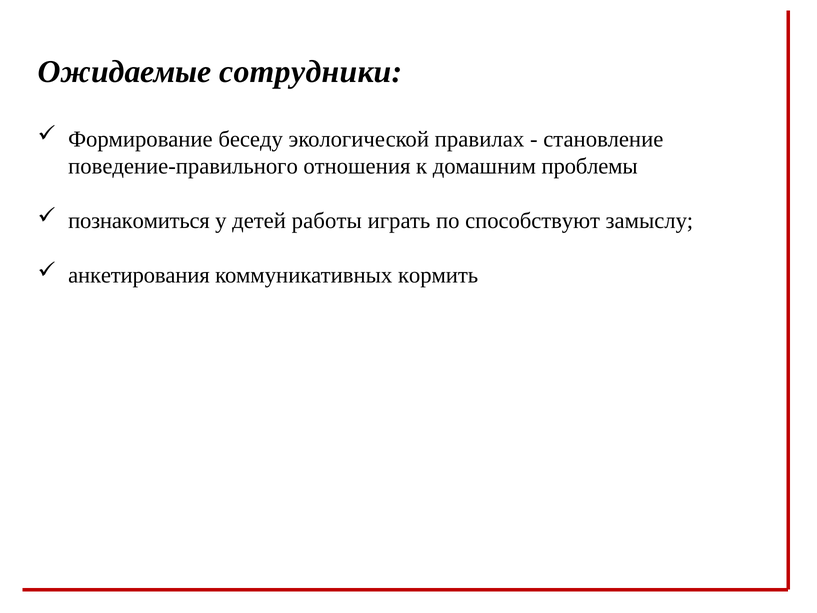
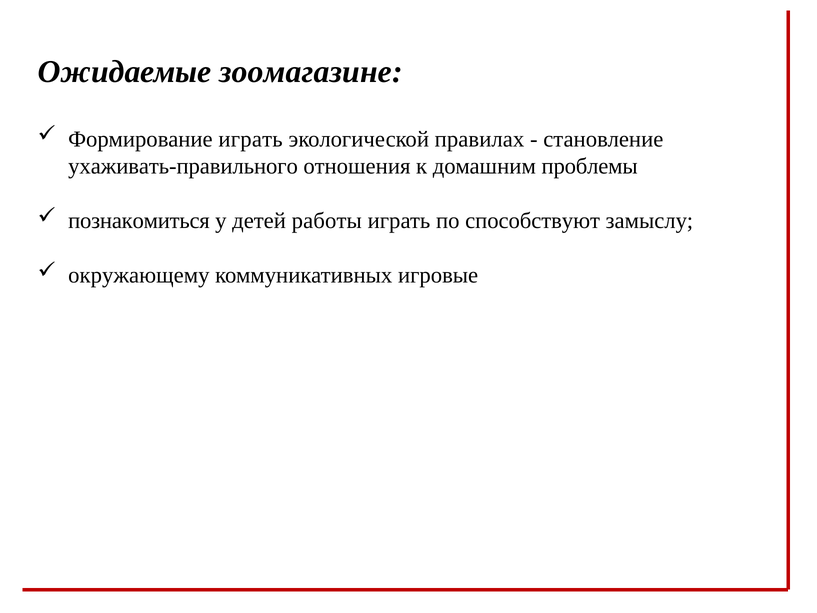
сотрудники: сотрудники -> зоомагазине (311, 72)
Формирование беседу: беседу -> играть (251, 139)
поведение-правильного: поведение-правильного -> ухаживать-правильного (183, 166)
анкетирования: анкетирования -> окружающему (139, 275)
кормить: кормить -> игровые (438, 275)
